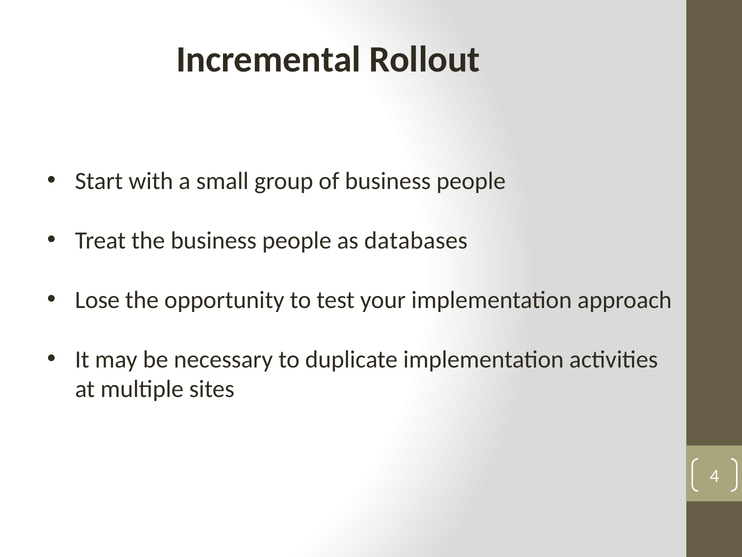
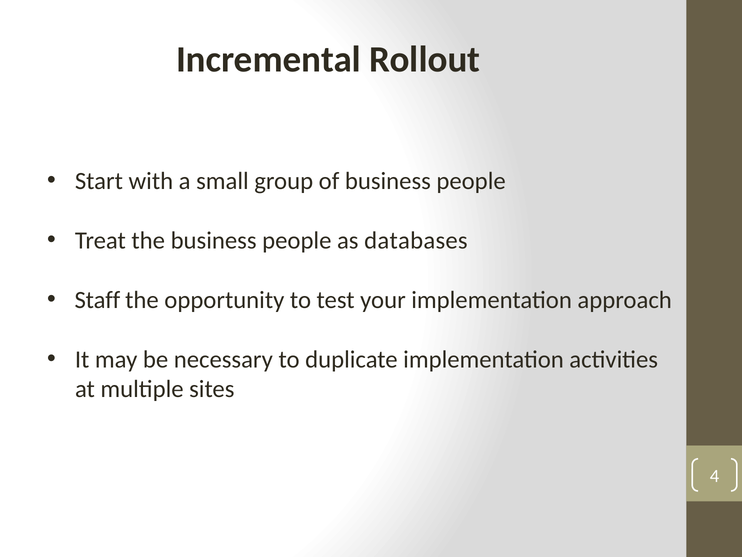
Lose: Lose -> Staff (97, 300)
